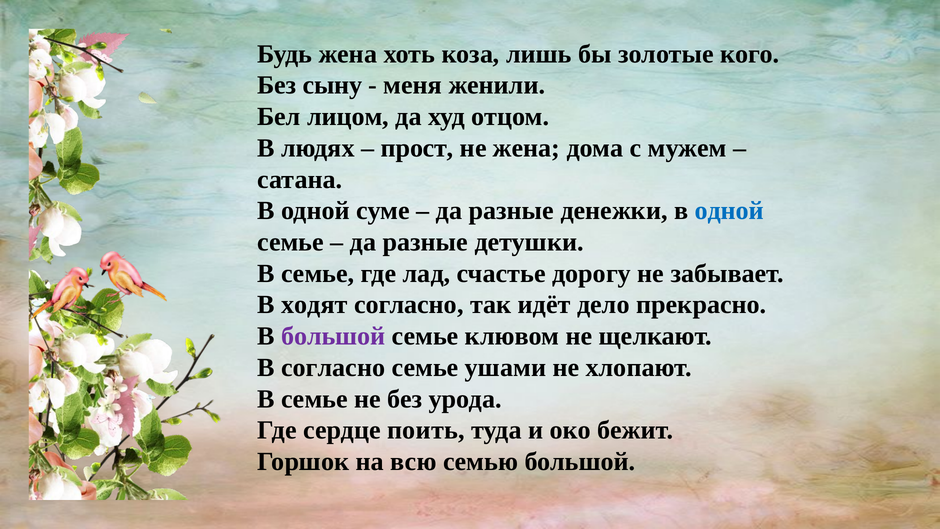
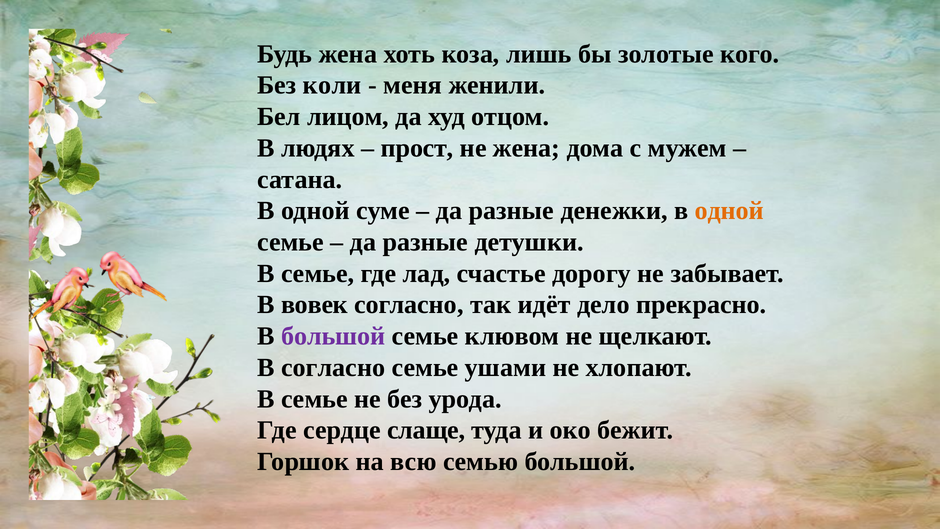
сыну: сыну -> коли (332, 85)
одной colour: blue -> orange (729, 211)
ходят: ходят -> вовек (315, 305)
поить: поить -> слаще (426, 430)
